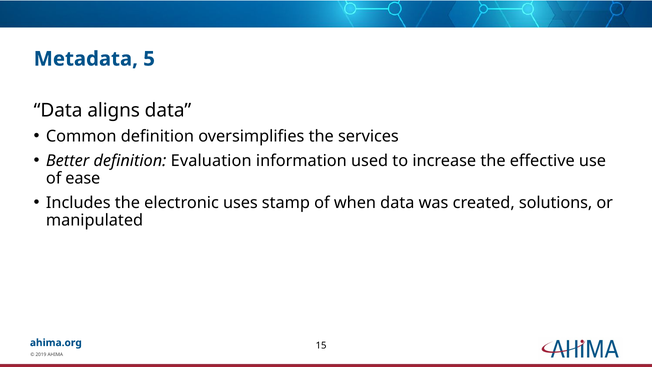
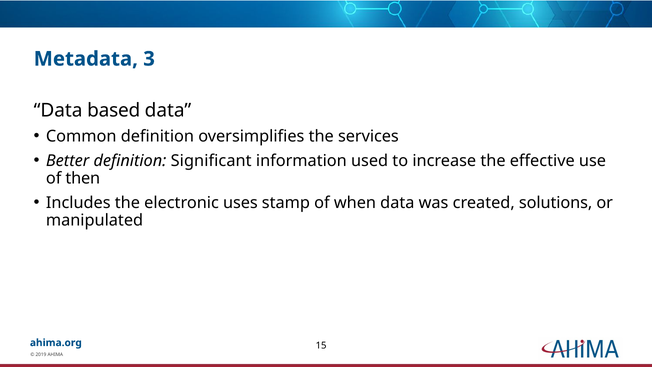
5: 5 -> 3 (149, 59)
aligns: aligns -> based (114, 110)
Evaluation: Evaluation -> Significant (211, 161)
ease: ease -> then (83, 178)
